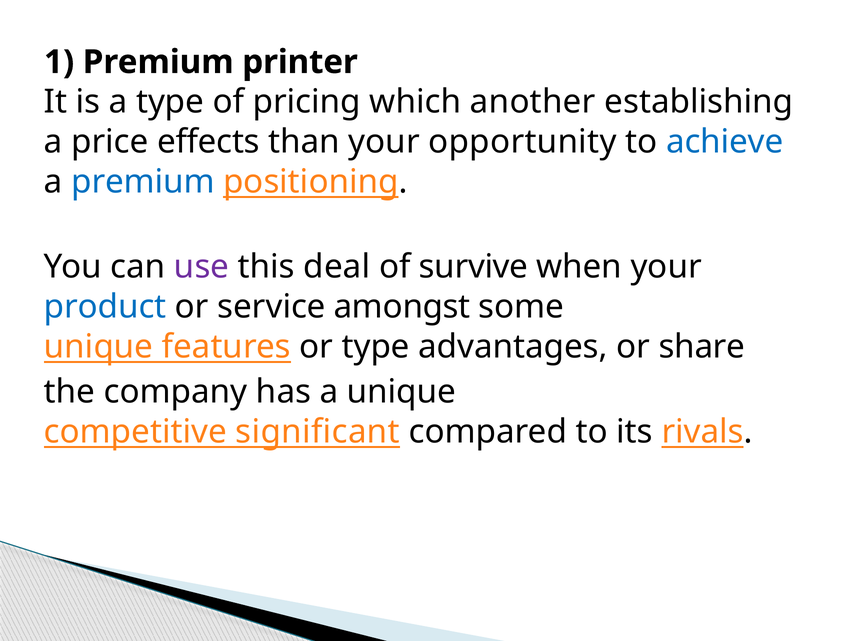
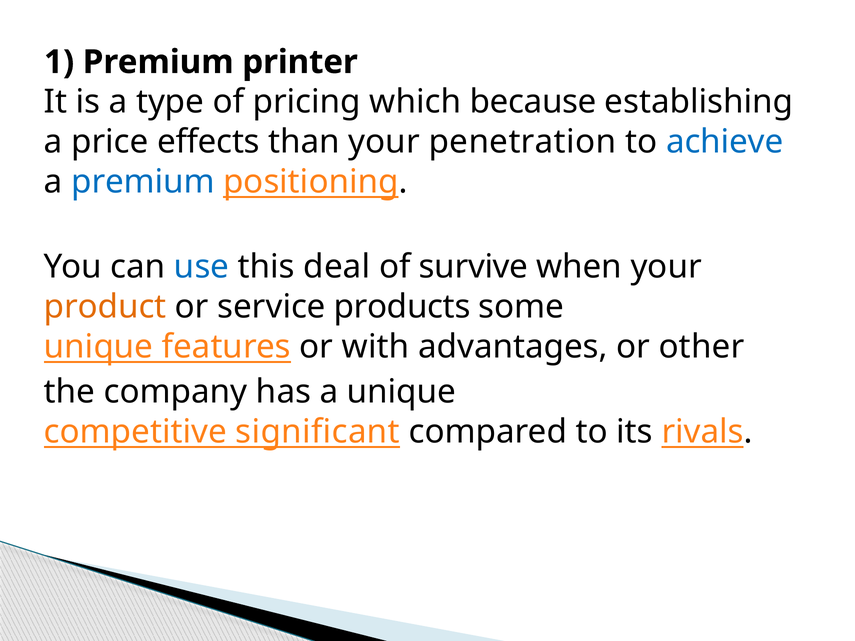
another: another -> because (533, 102)
opportunity: opportunity -> penetration (522, 142)
use colour: purple -> blue (202, 267)
product colour: blue -> orange (105, 307)
amongst: amongst -> products (402, 307)
or type: type -> with (376, 347)
share: share -> other (702, 347)
